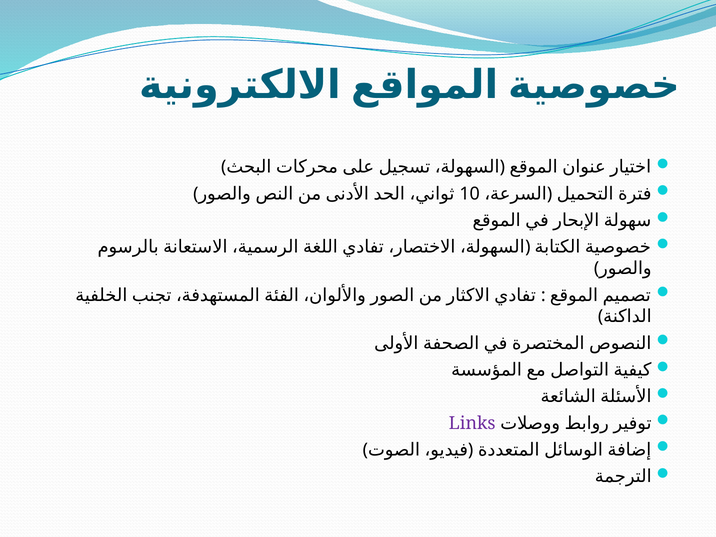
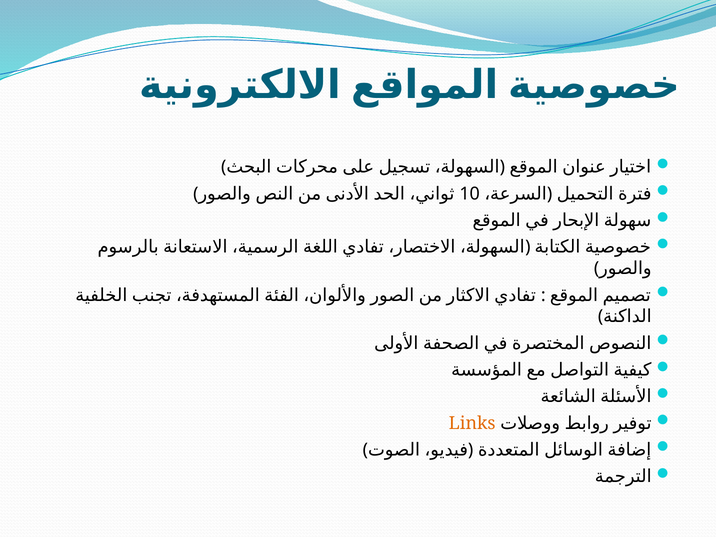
Links colour: purple -> orange (472, 423)
